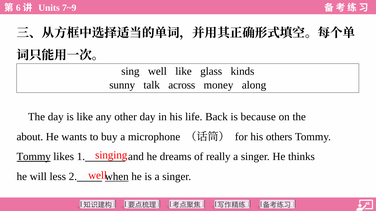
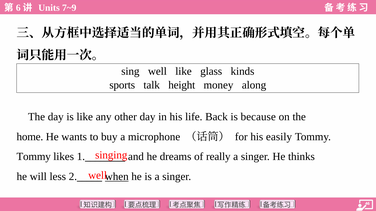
sunny: sunny -> sports (122, 85)
across: across -> height (182, 85)
about: about -> home (30, 137)
others: others -> easily (279, 137)
Tommy underline: present -> none (34, 157)
